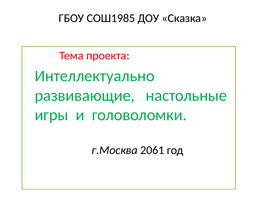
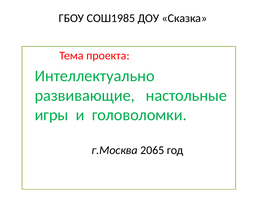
2061: 2061 -> 2065 (152, 151)
